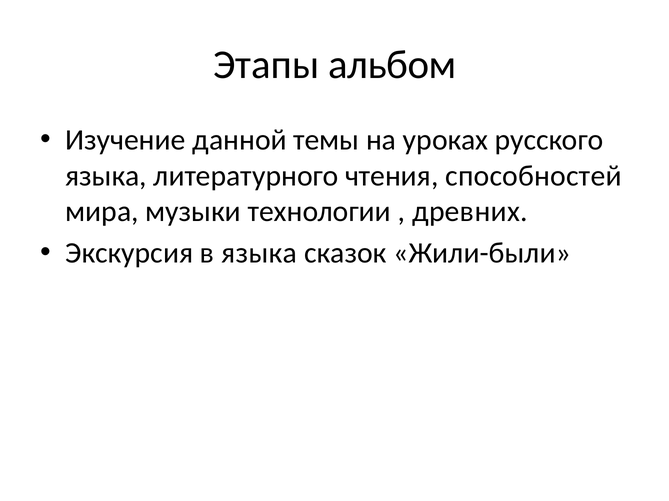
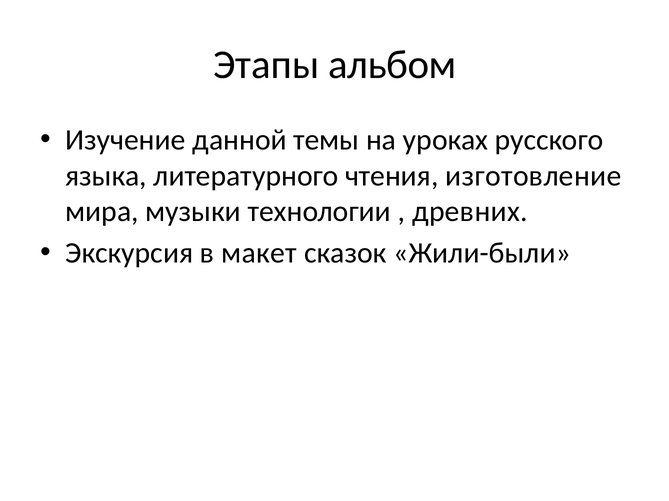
способностей: способностей -> изготовление (533, 176)
в языка: языка -> макет (259, 253)
